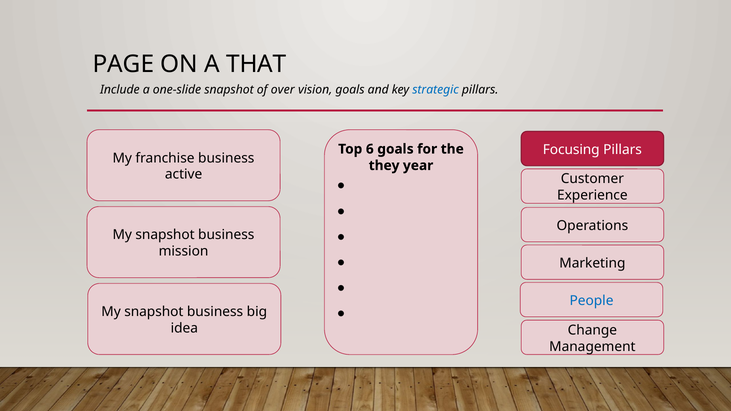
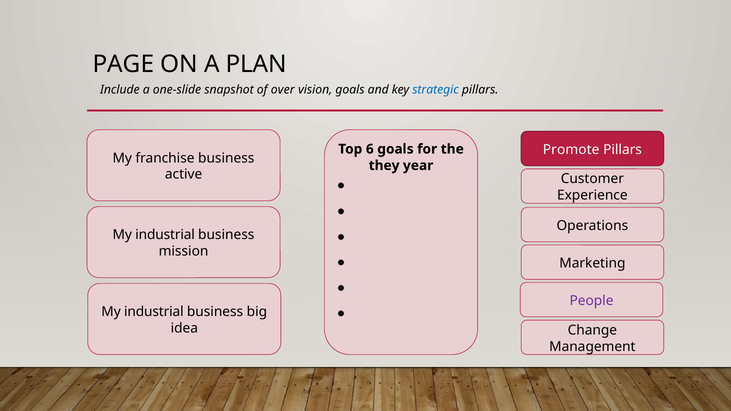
THAT: THAT -> PLAN (256, 64)
Focusing: Focusing -> Promote (571, 150)
snapshot: snapshot -> industrial (165, 235)
People colour: blue -> purple (592, 301)
snapshot: snapshot -> industrial (154, 312)
